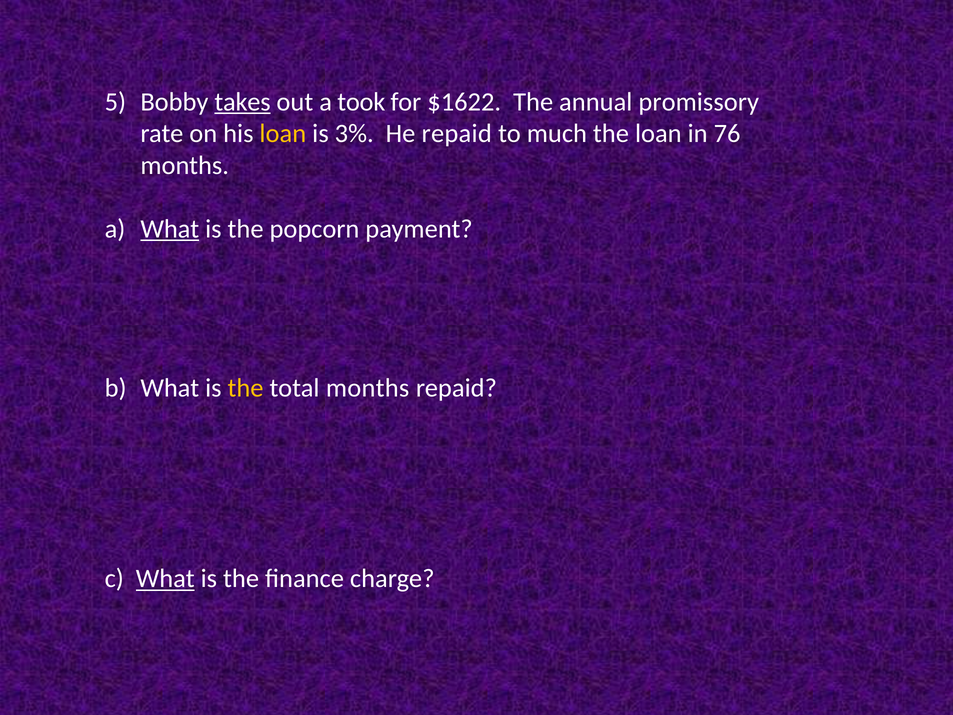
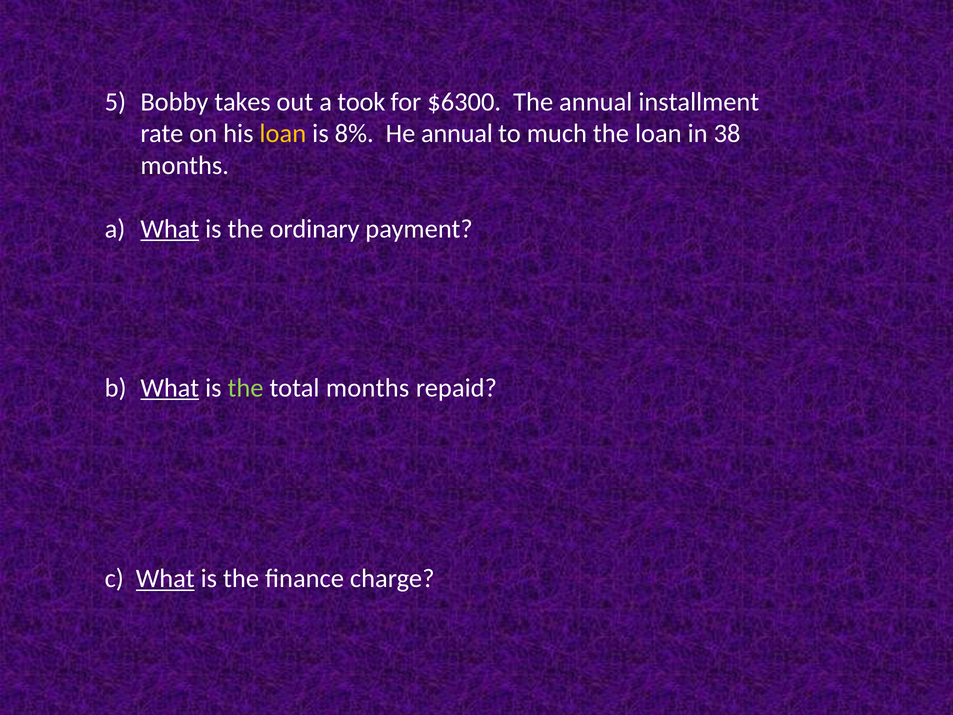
takes underline: present -> none (243, 102)
$1622: $1622 -> $6300 (464, 102)
promissory: promissory -> installment (699, 102)
3%: 3% -> 8% (354, 134)
He repaid: repaid -> annual (457, 134)
76: 76 -> 38 (727, 134)
popcorn: popcorn -> ordinary (315, 229)
What underline: none -> present (170, 388)
the colour: yellow -> light green (246, 388)
